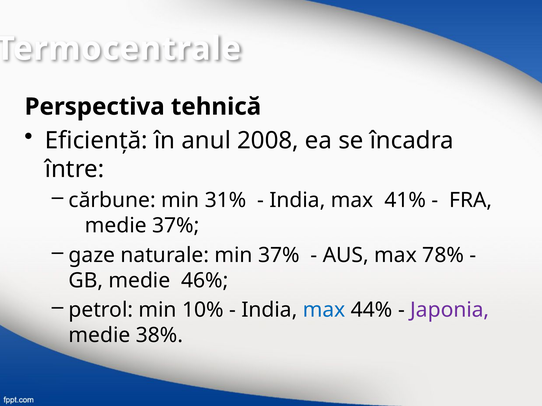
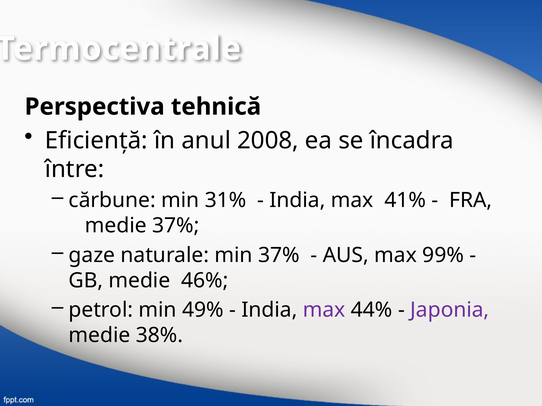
78%: 78% -> 99% (443, 255)
10%: 10% -> 49% (203, 310)
max colour: blue -> purple (324, 310)
